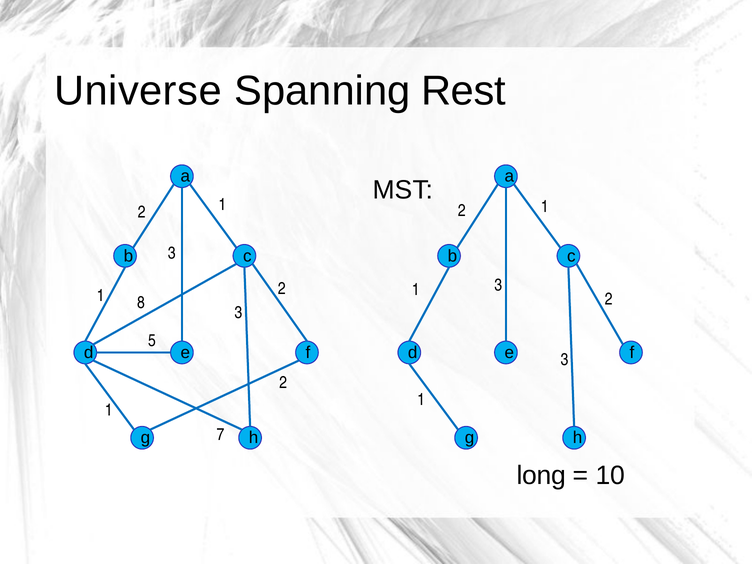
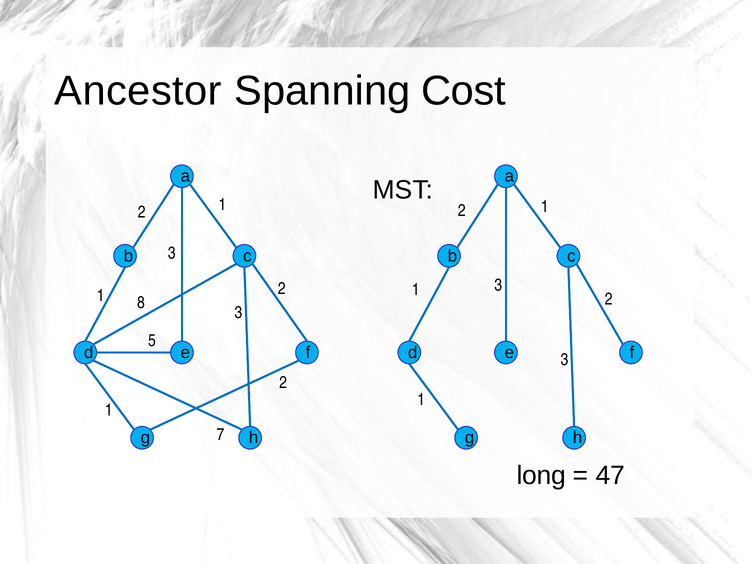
Universe: Universe -> Ancestor (138, 91)
Rest: Rest -> Cost (463, 91)
10: 10 -> 47 (610, 475)
